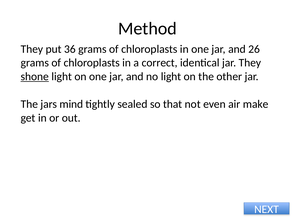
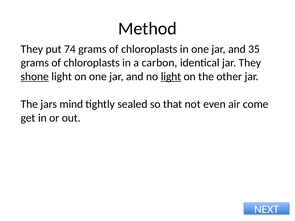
36: 36 -> 74 (70, 49)
26: 26 -> 35 (254, 49)
correct: correct -> carbon (160, 63)
light underline: none -> present (171, 77)
make: make -> come (256, 104)
